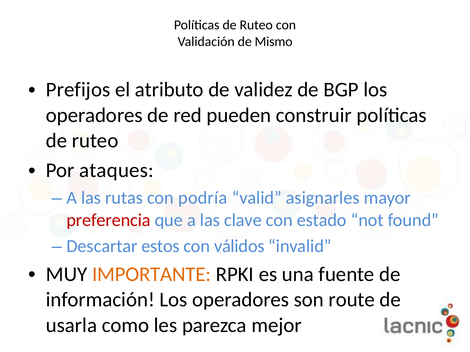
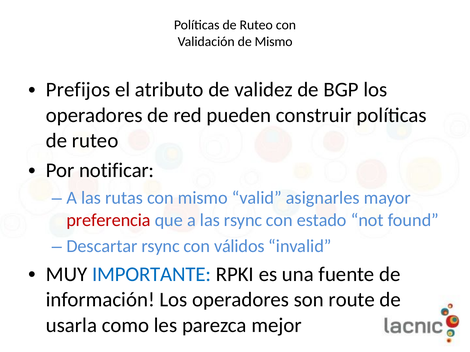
ataques: ataques -> notificar (117, 171)
con podría: podría -> mismo (203, 198)
las clave: clave -> rsync (243, 220)
Descartar estos: estos -> rsync (161, 246)
IMPORTANTE colour: orange -> blue (152, 275)
